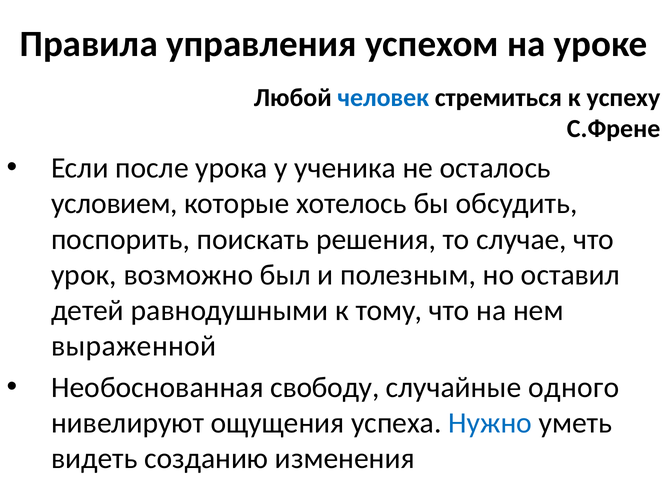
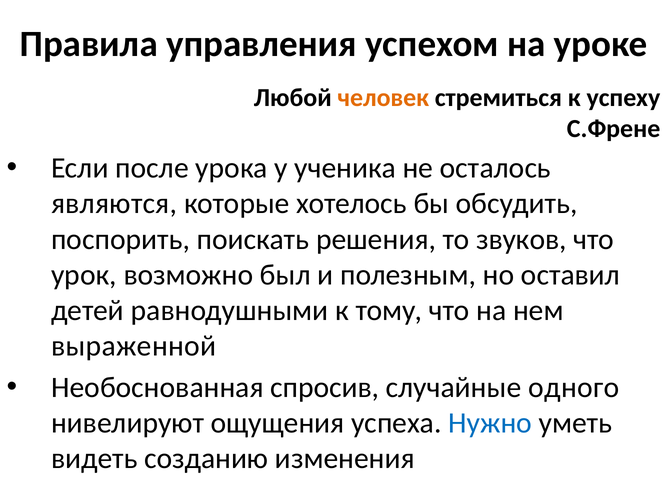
человек colour: blue -> orange (383, 98)
условием: условием -> являются (114, 204)
случае: случае -> звуков (521, 239)
свободу: свободу -> спросив (325, 388)
